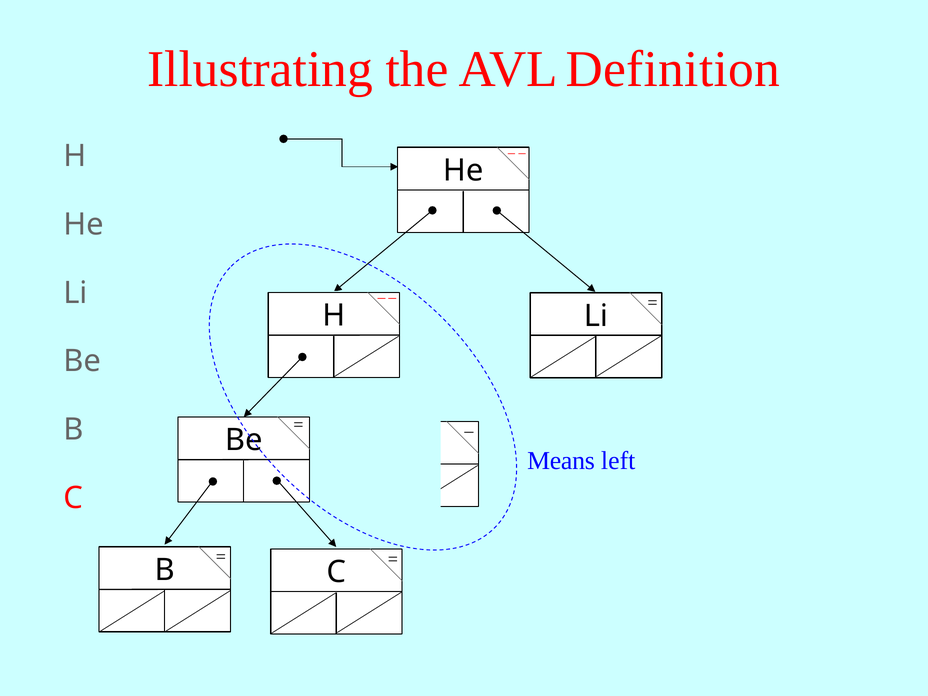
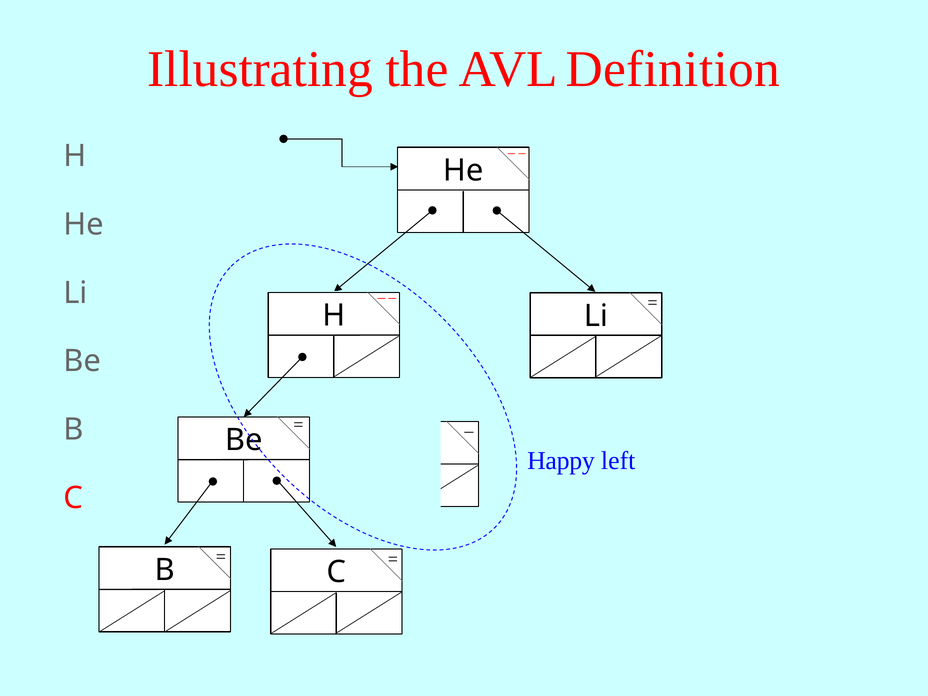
Means: Means -> Happy (561, 461)
